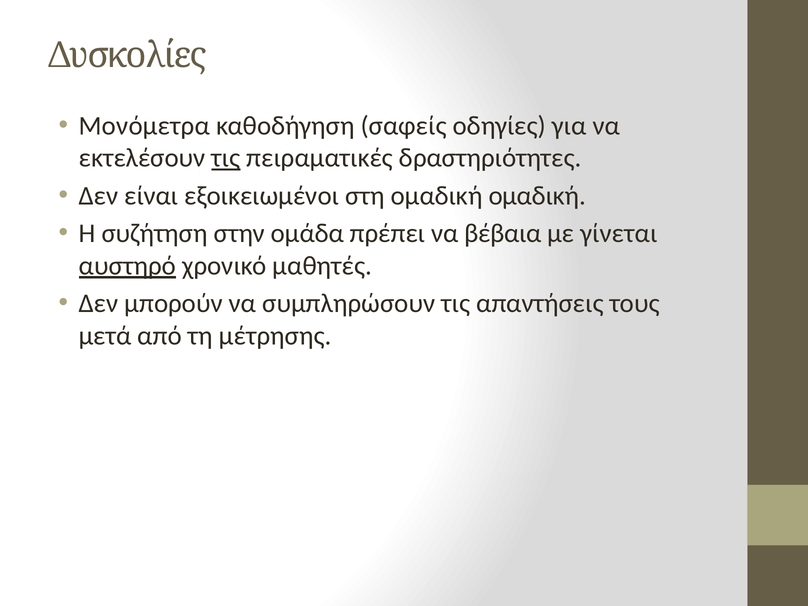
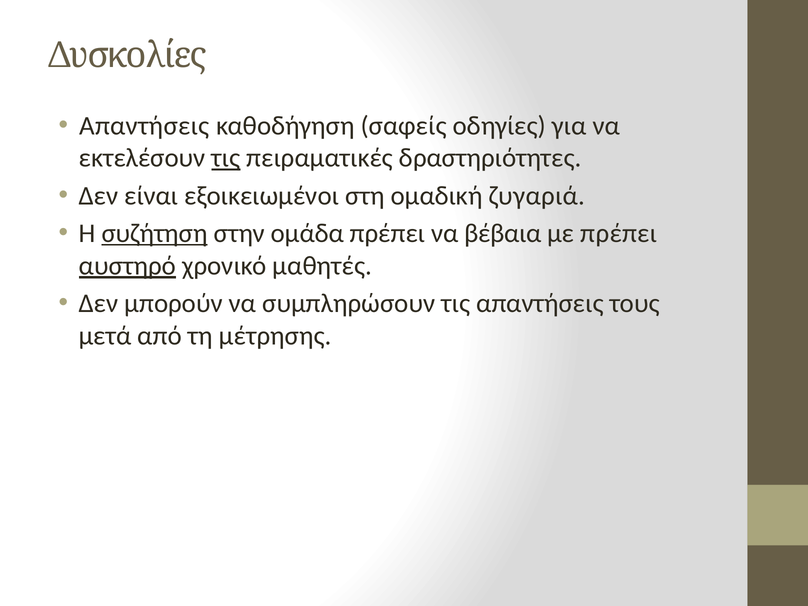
Μονόμετρα: Μονόμετρα -> Απαντήσεις (144, 126)
ομαδική ομαδική: ομαδική -> ζυγαριά (537, 196)
συζήτηση underline: none -> present (155, 233)
με γίνεται: γίνεται -> πρέπει (619, 233)
